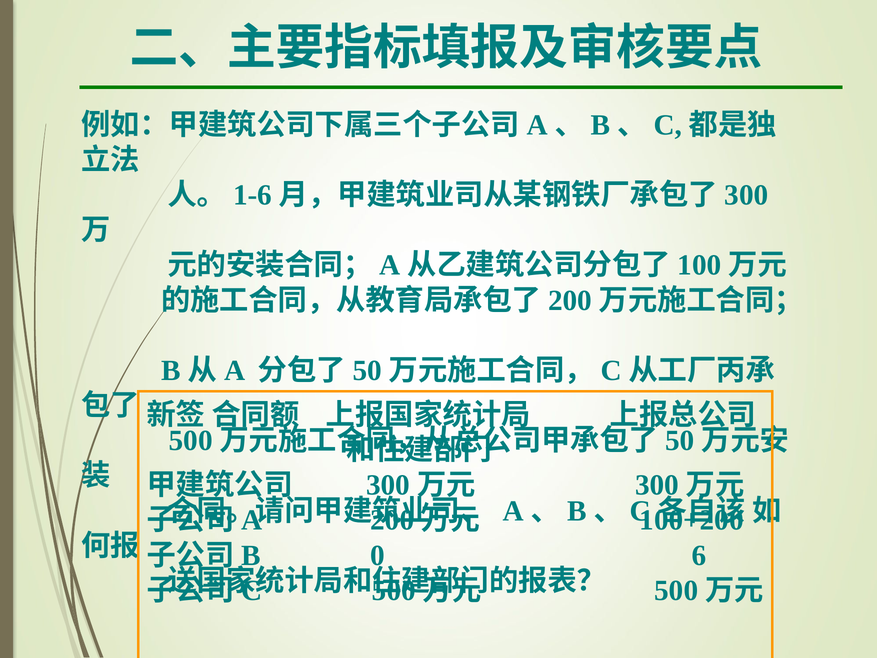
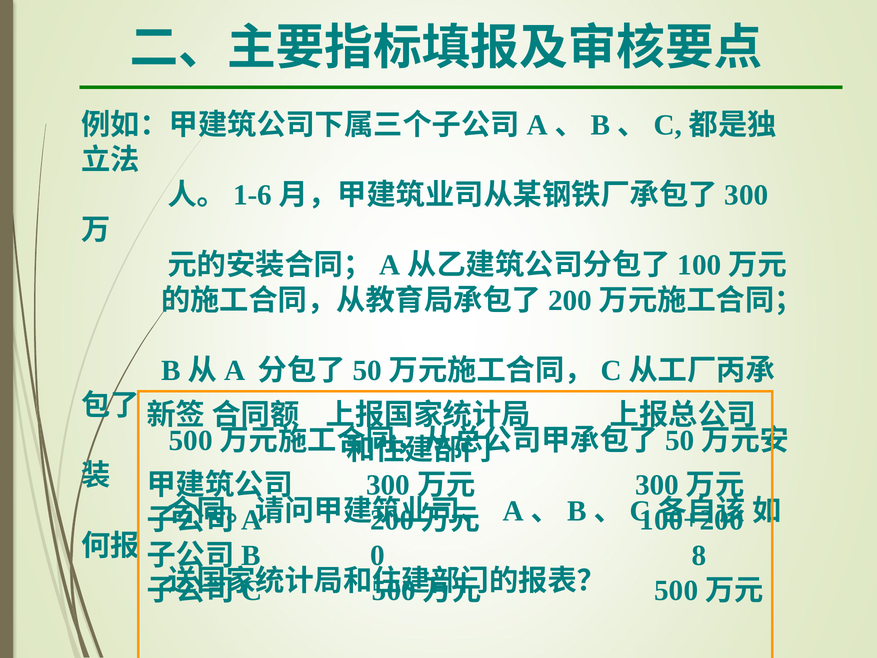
6: 6 -> 8 (699, 555)
